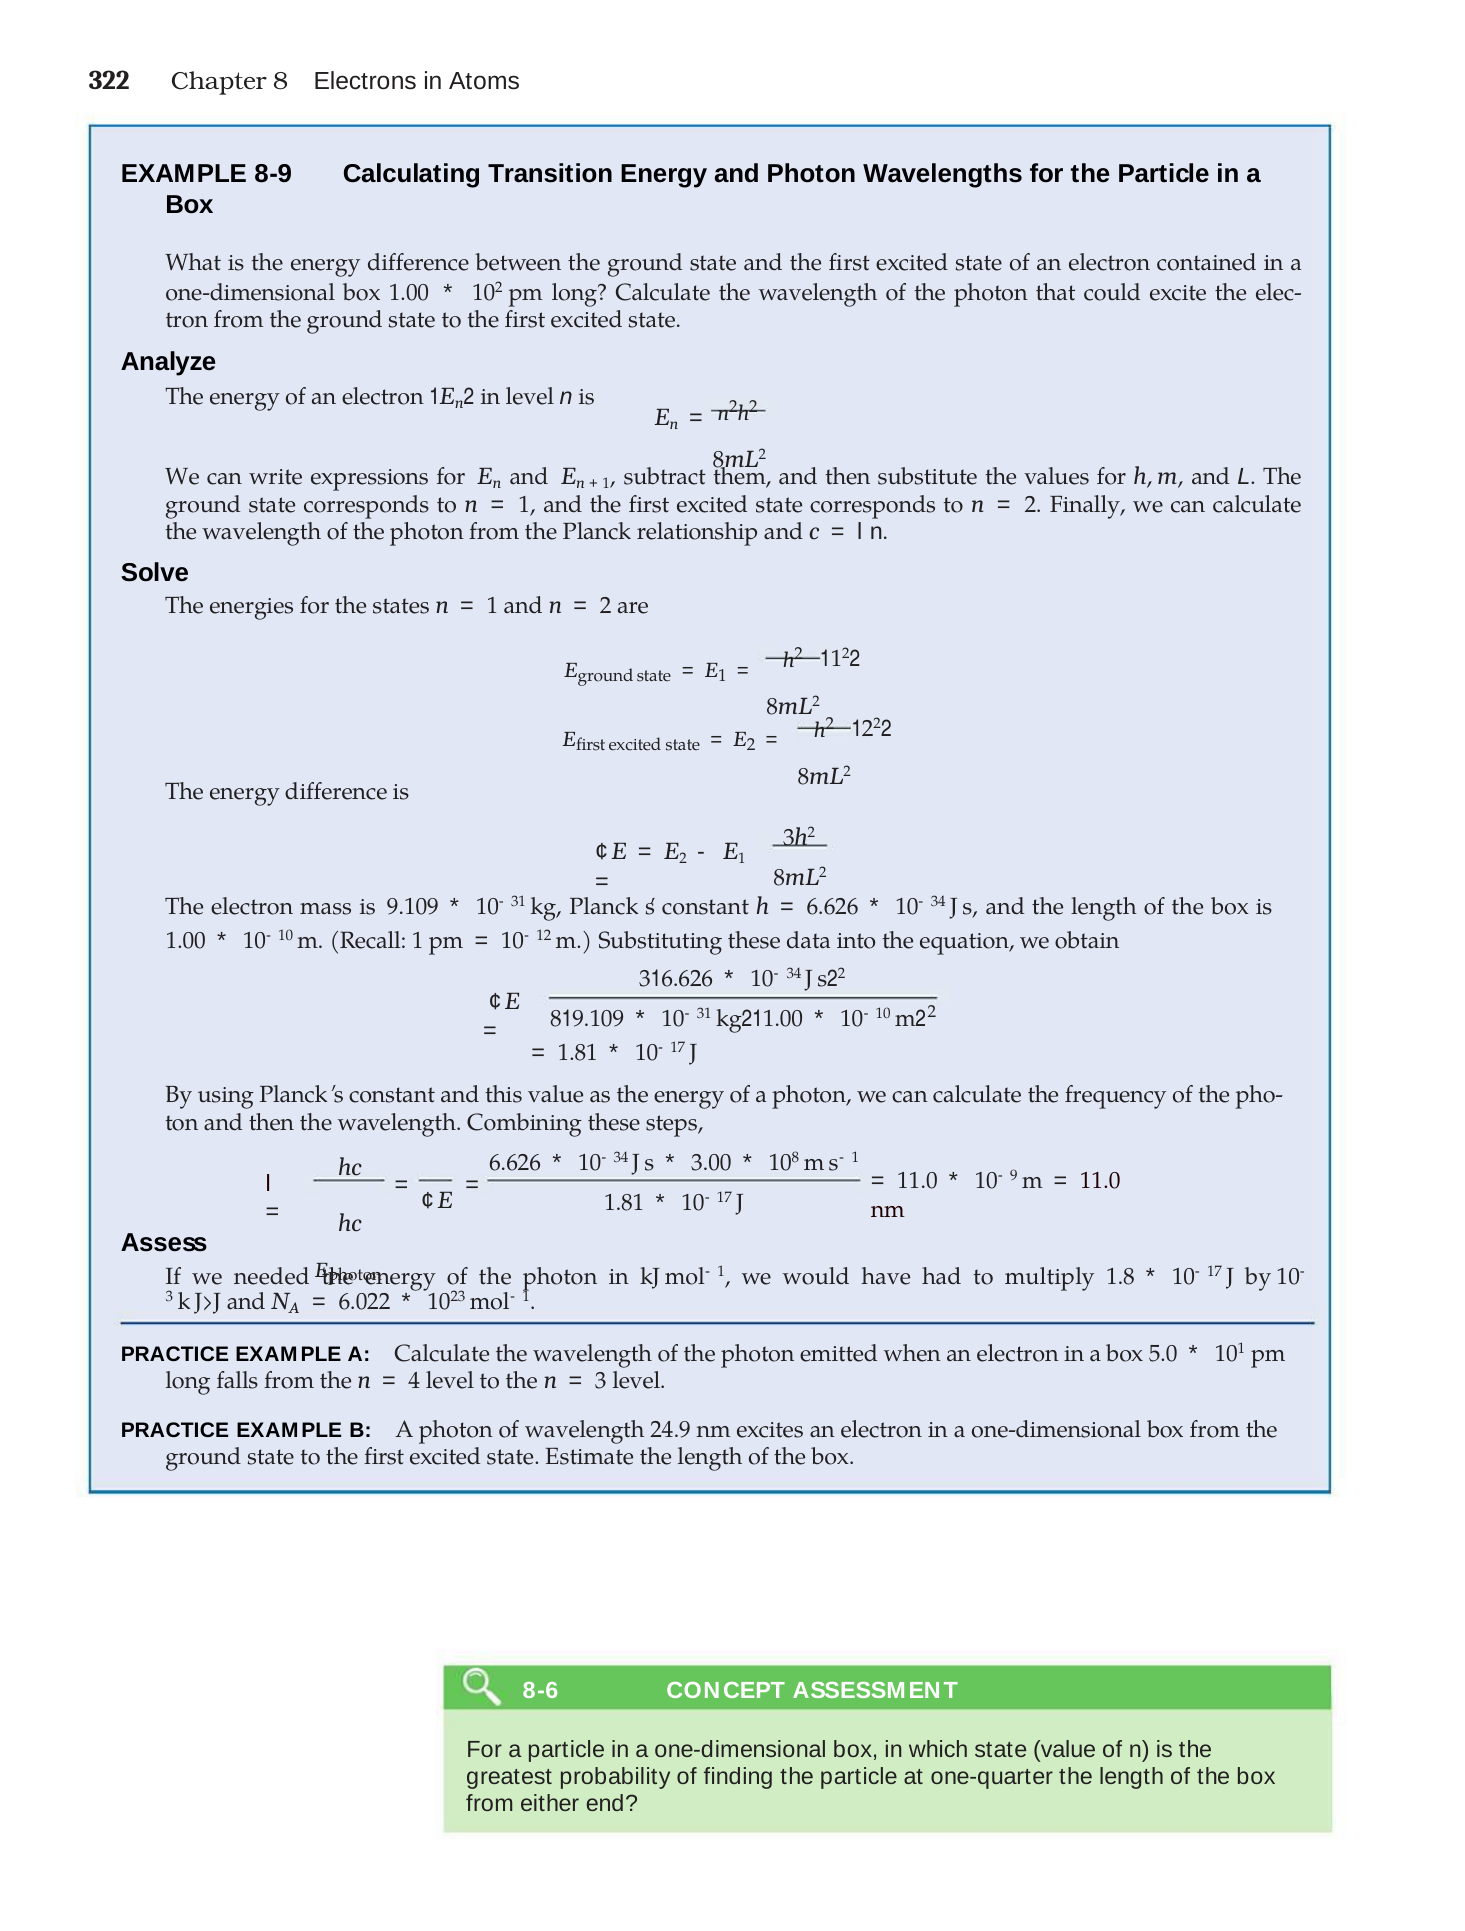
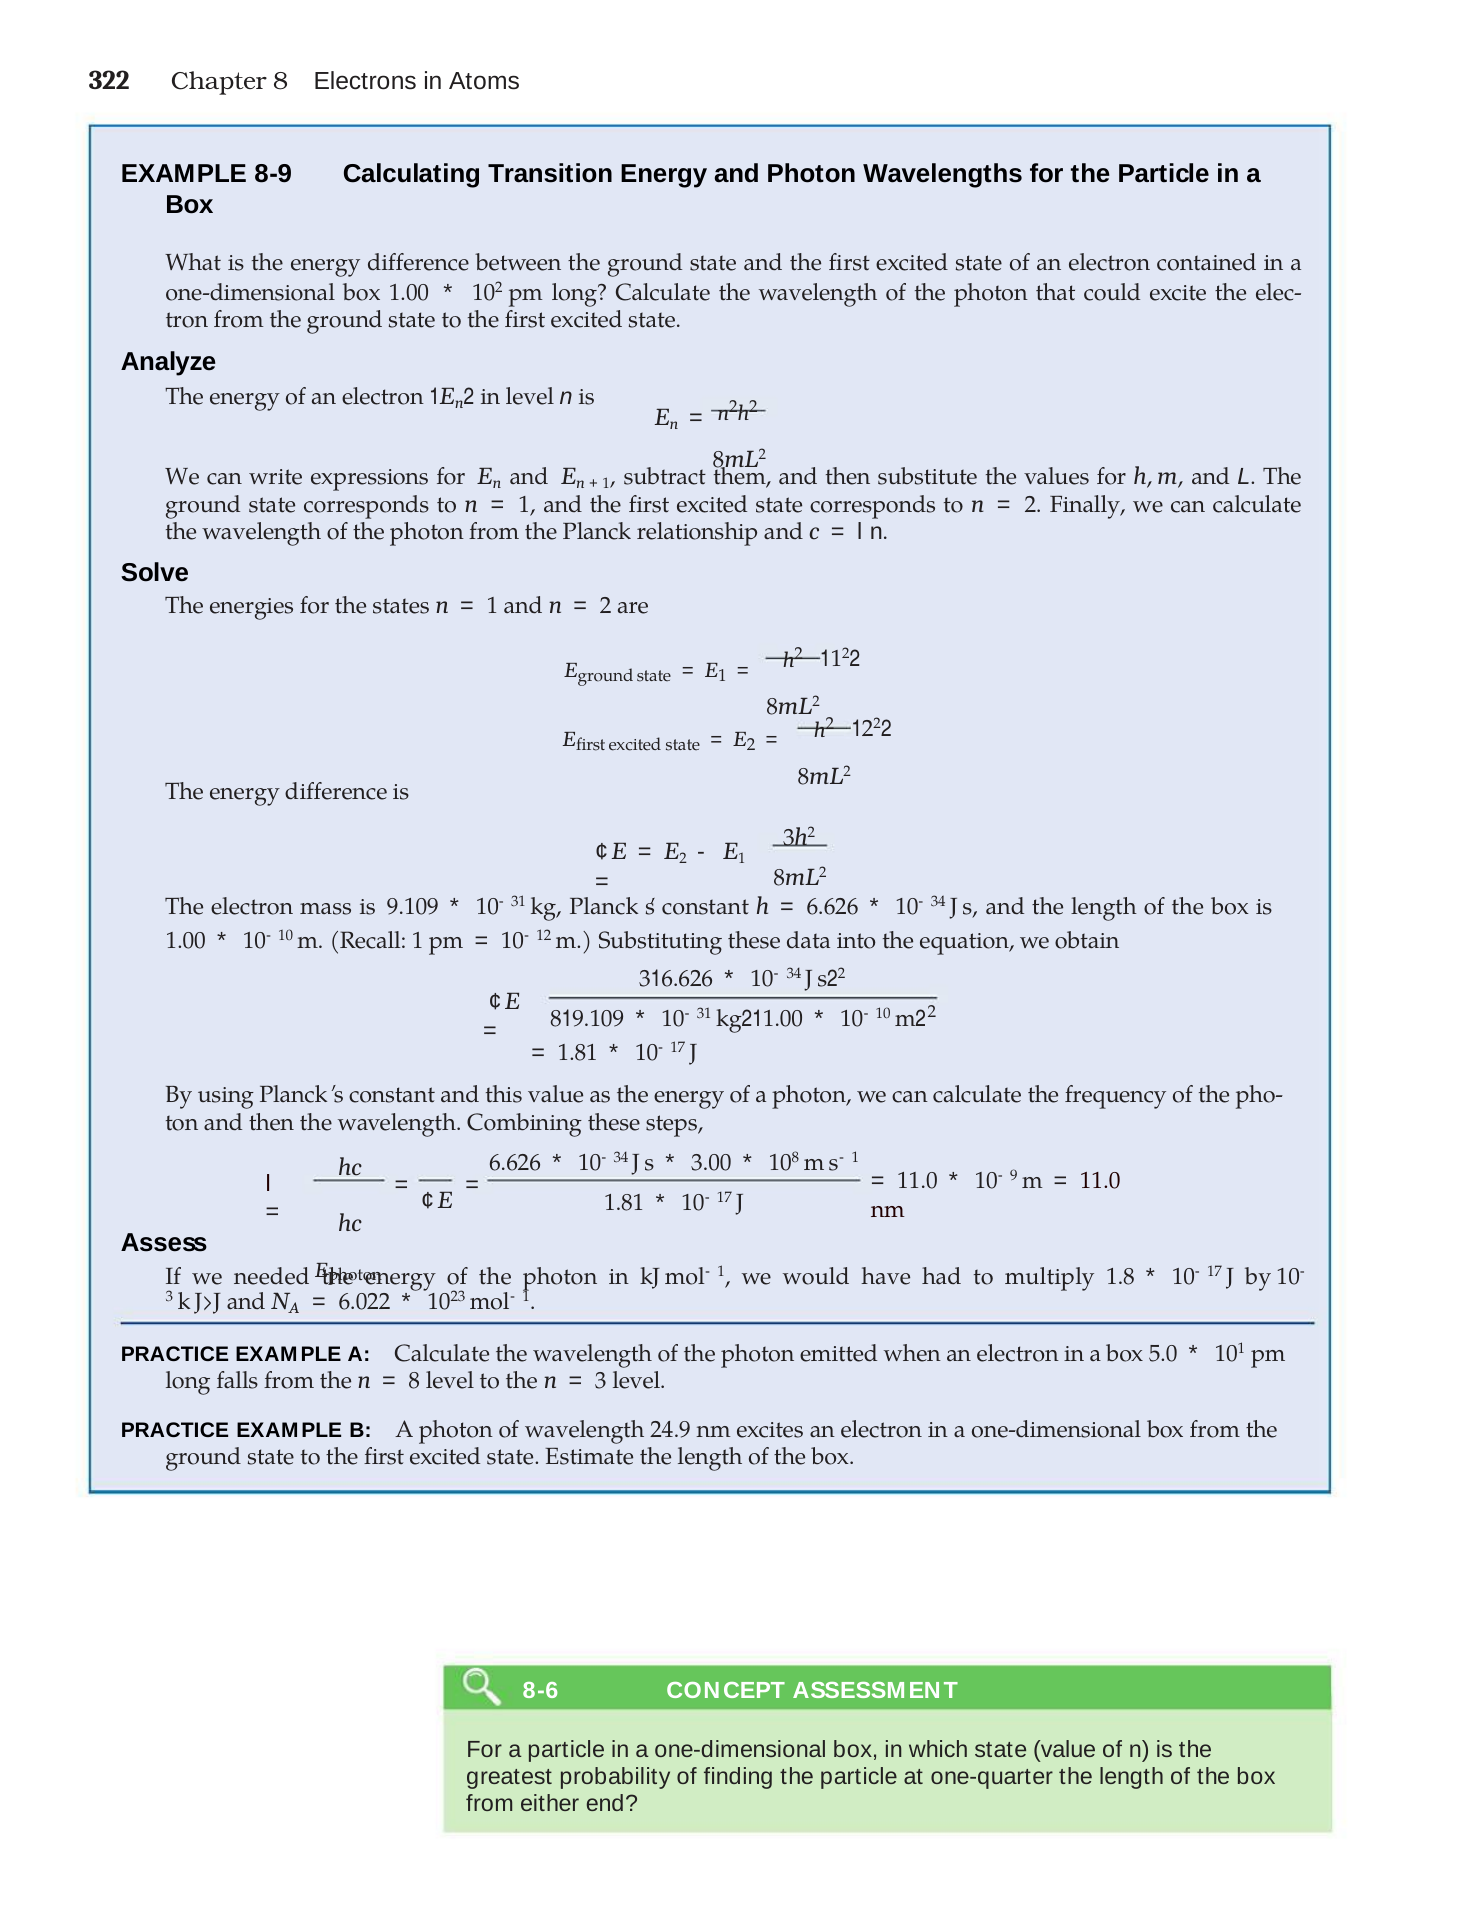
4: 4 -> 8 (414, 1381)
